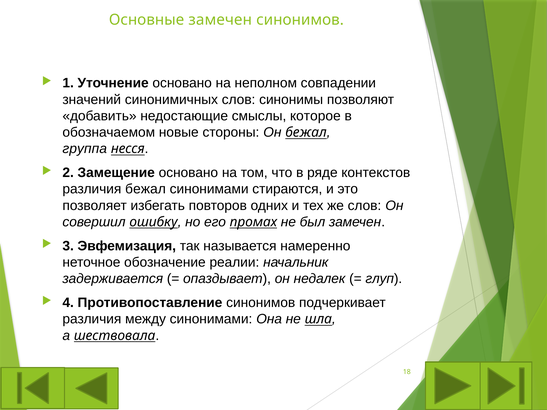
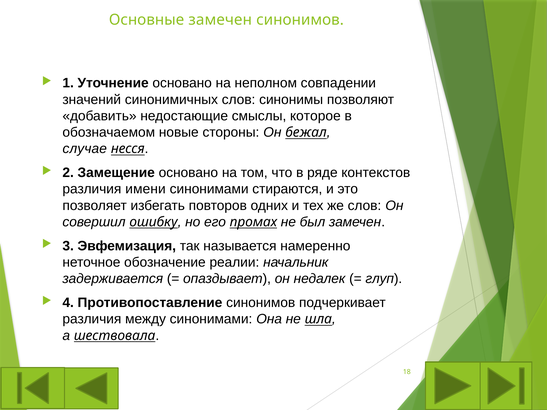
группа: группа -> случае (85, 149)
различия бежал: бежал -> имени (146, 189)
